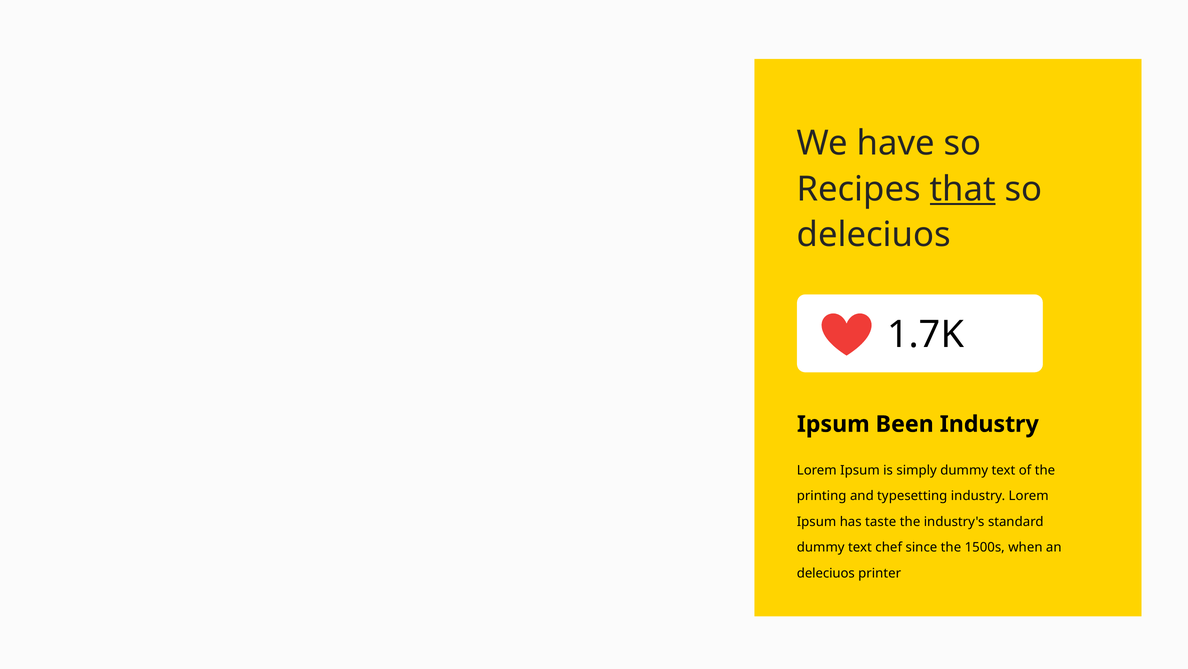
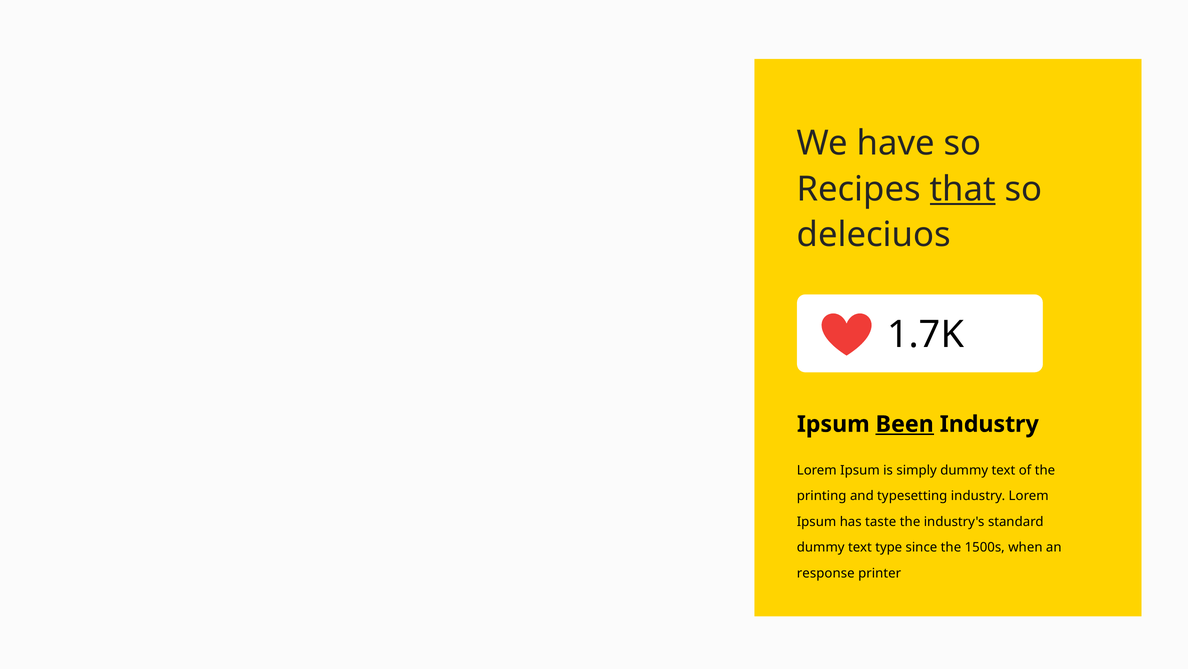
Been underline: none -> present (905, 424)
chef: chef -> type (889, 547)
deleciuos: deleciuos -> response (826, 573)
